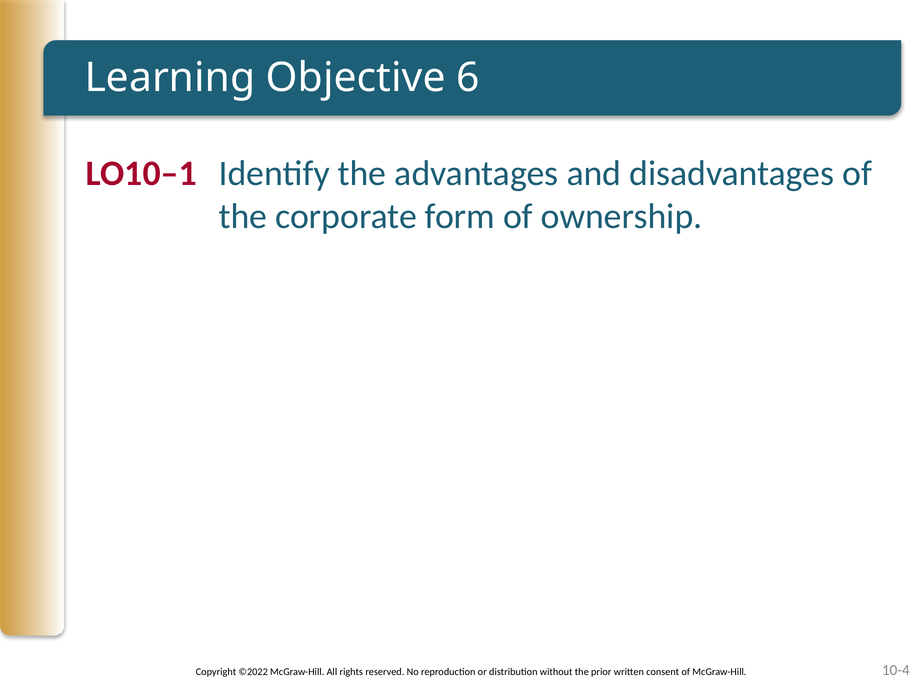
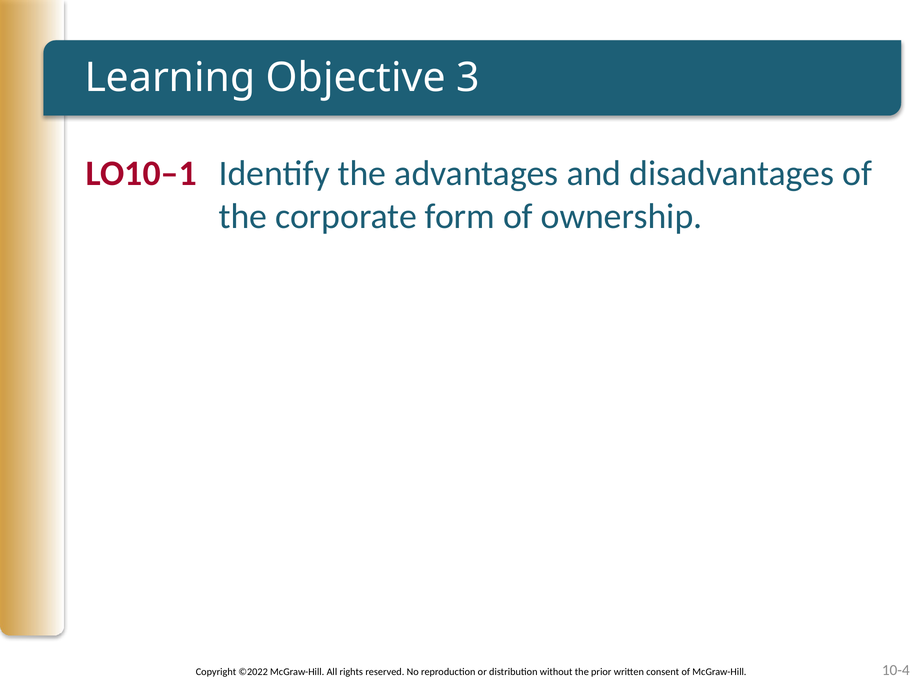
6: 6 -> 3 (468, 78)
